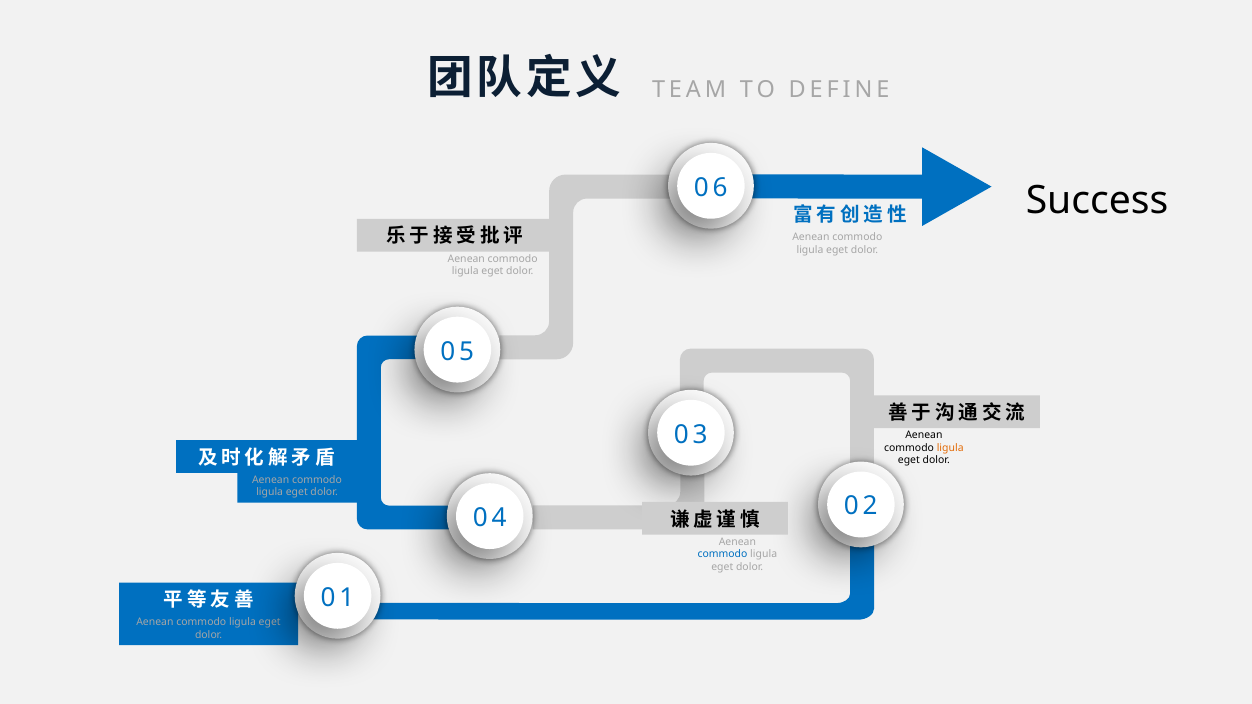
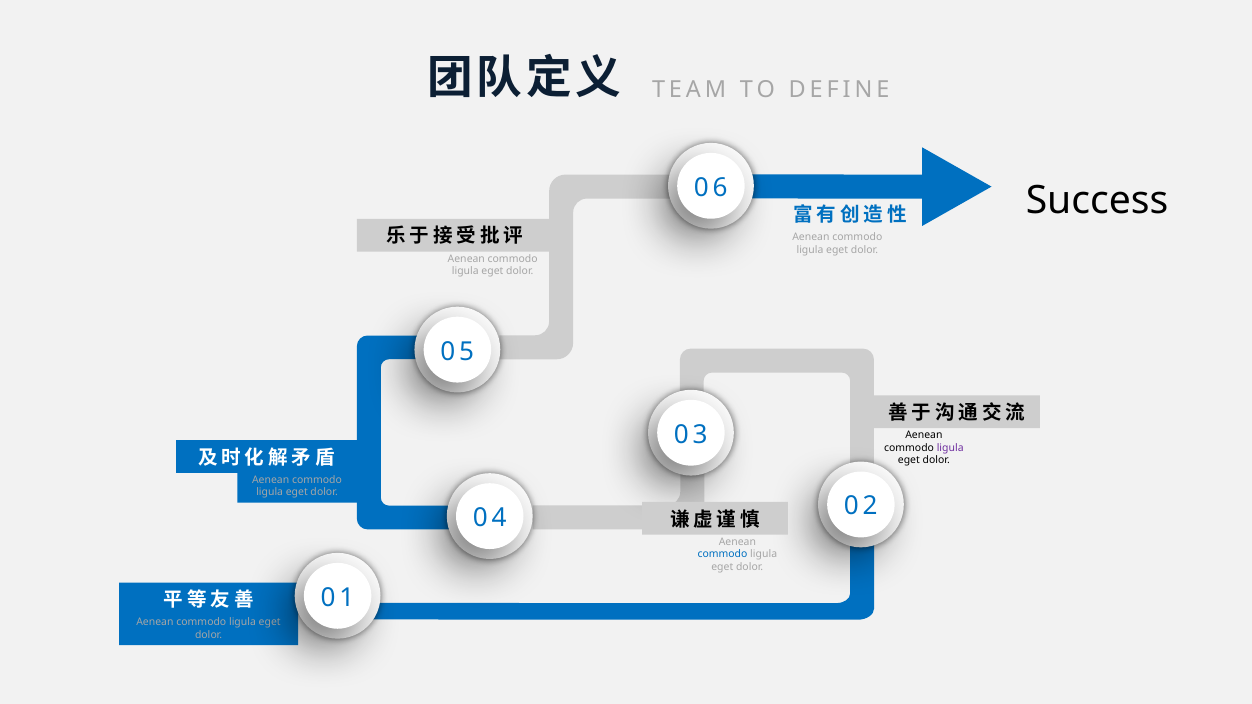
ligula colour: orange -> purple (950, 448)
